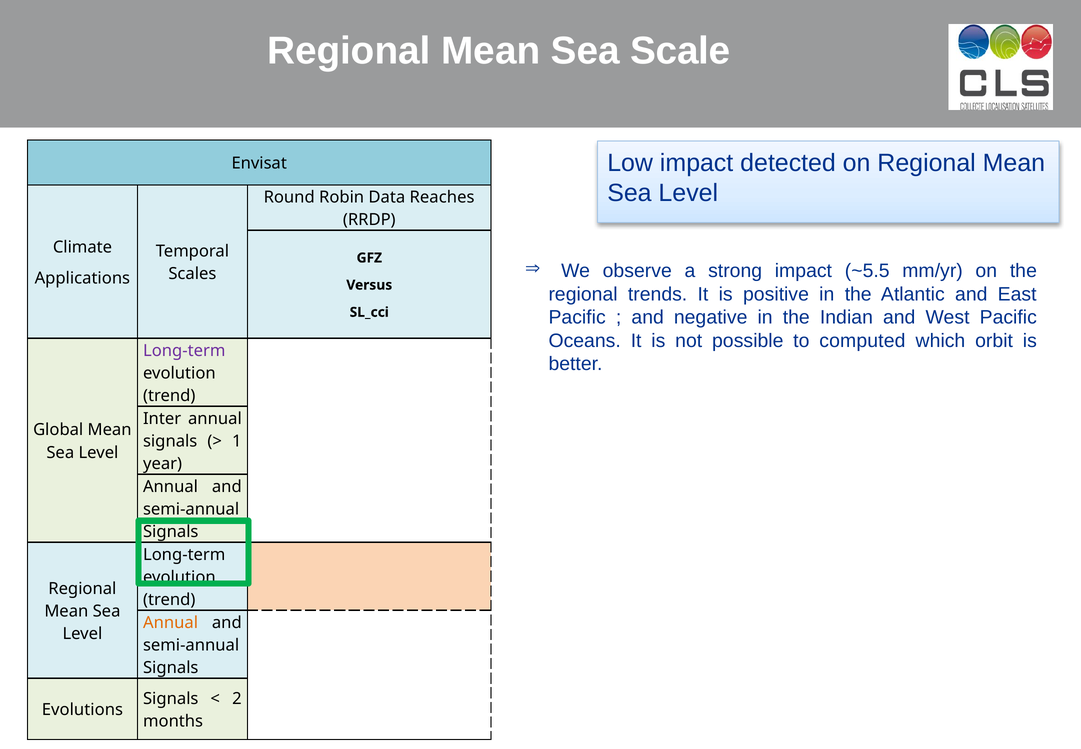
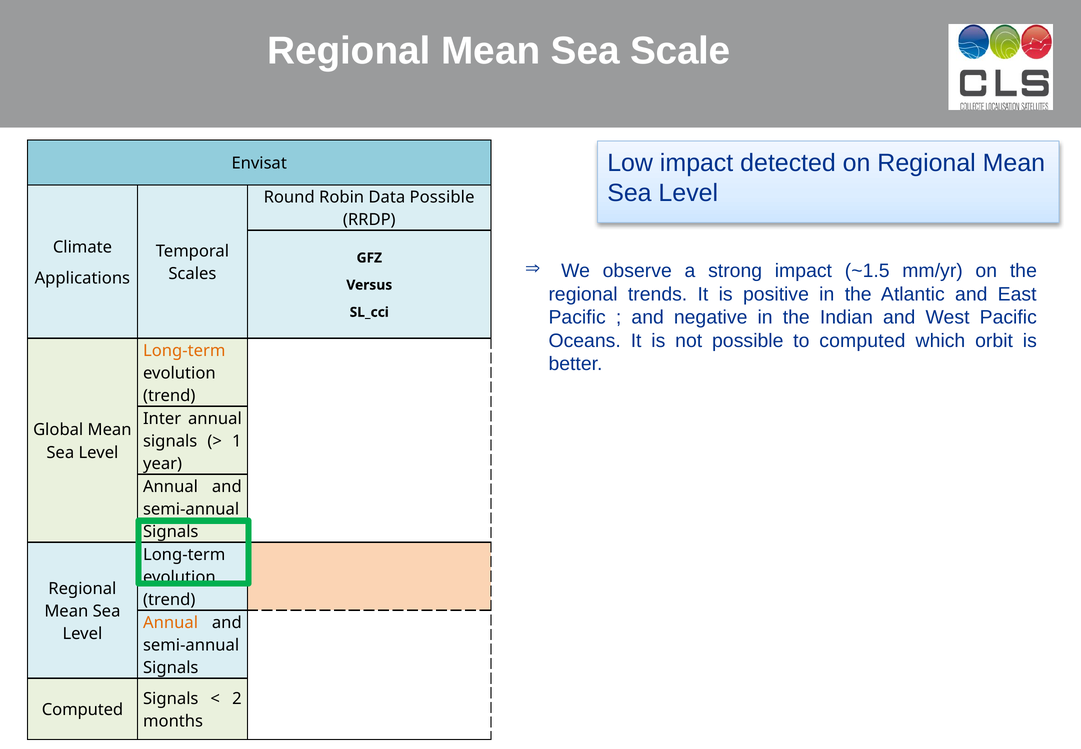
Data Reaches: Reaches -> Possible (442, 197)
~5.5: ~5.5 -> ~1.5 (867, 271)
Long-term colour: purple -> orange (184, 350)
Evolutions: Evolutions -> Computed (82, 709)
